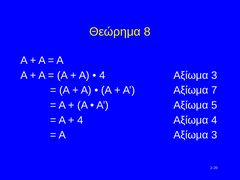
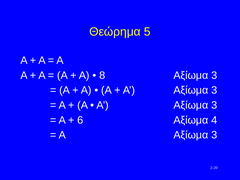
8: 8 -> 5 (147, 32)
4: 4 -> 8 (102, 75)
7: 7 -> 3 (214, 90)
5: 5 -> 3 (214, 105)
4: 4 -> 6 (80, 120)
